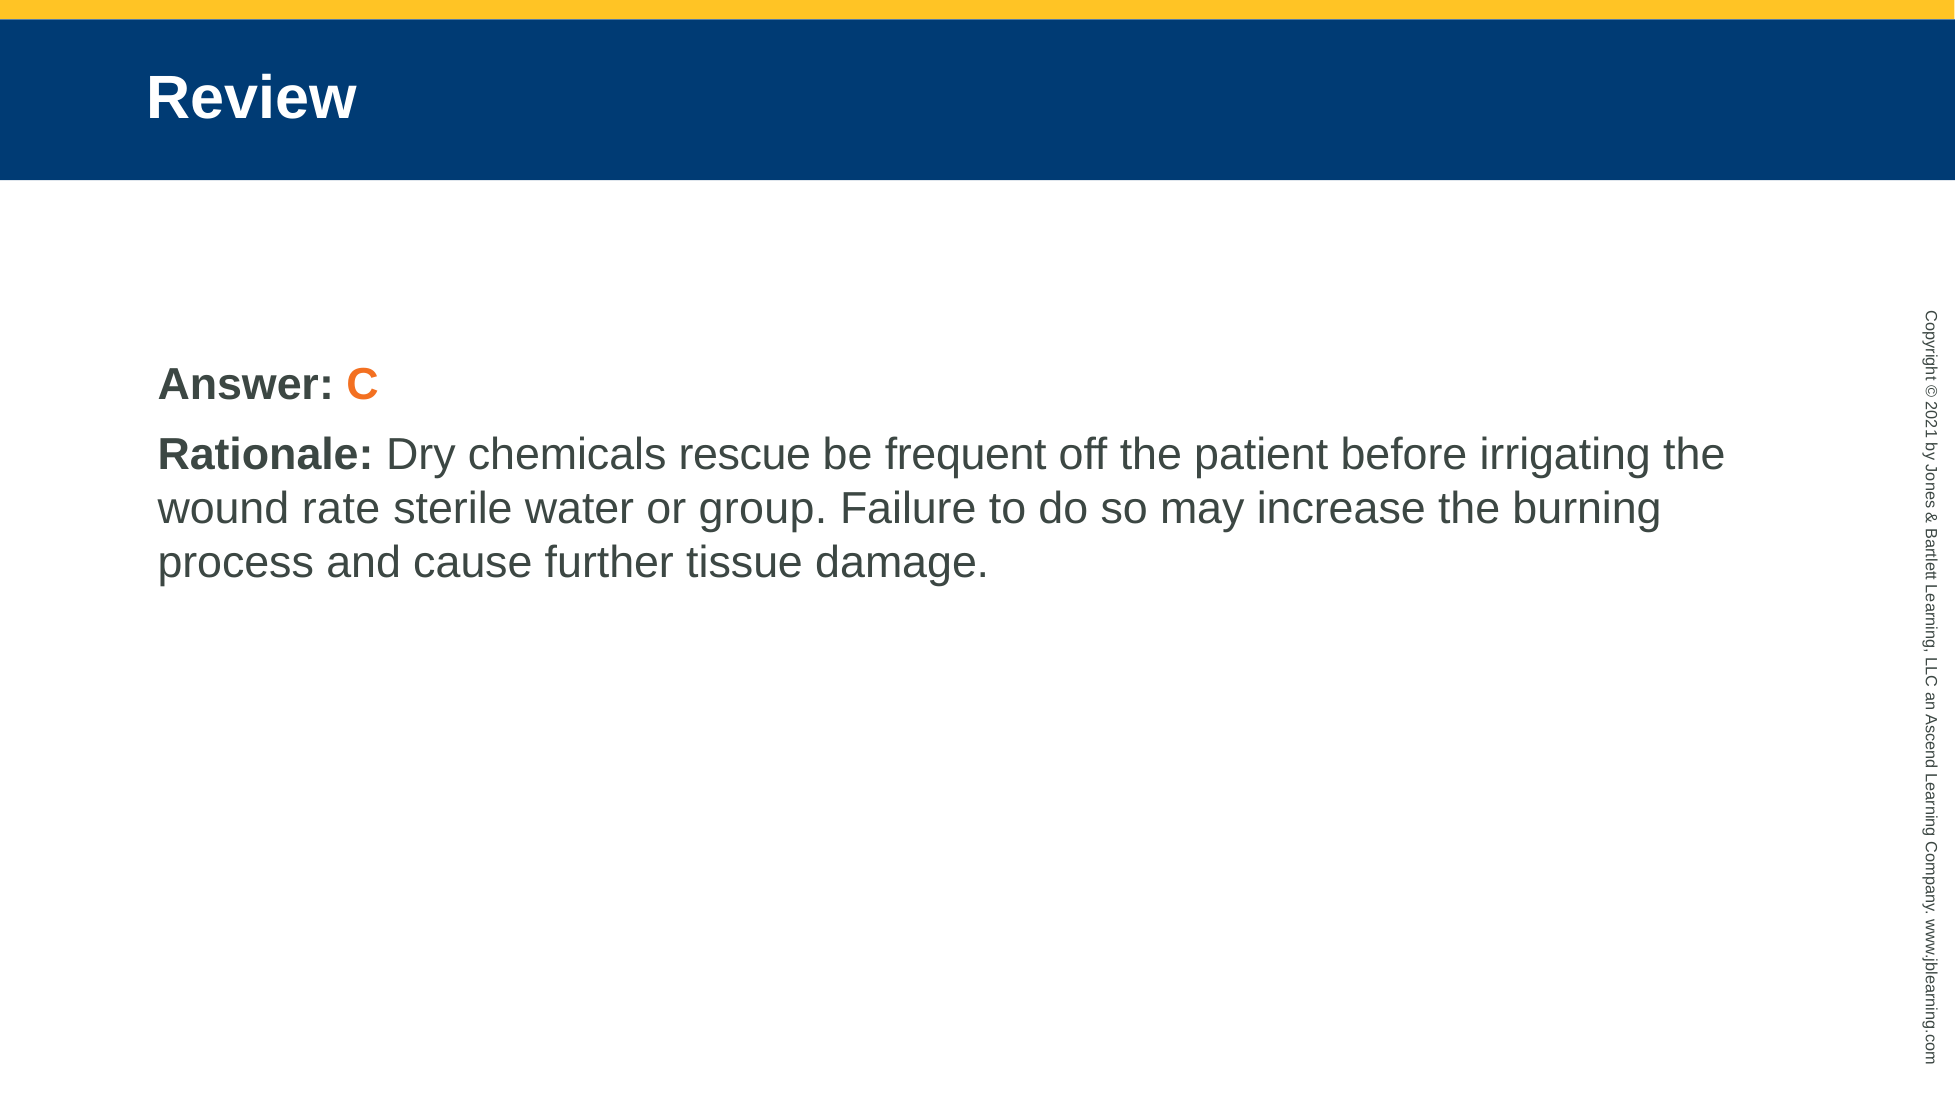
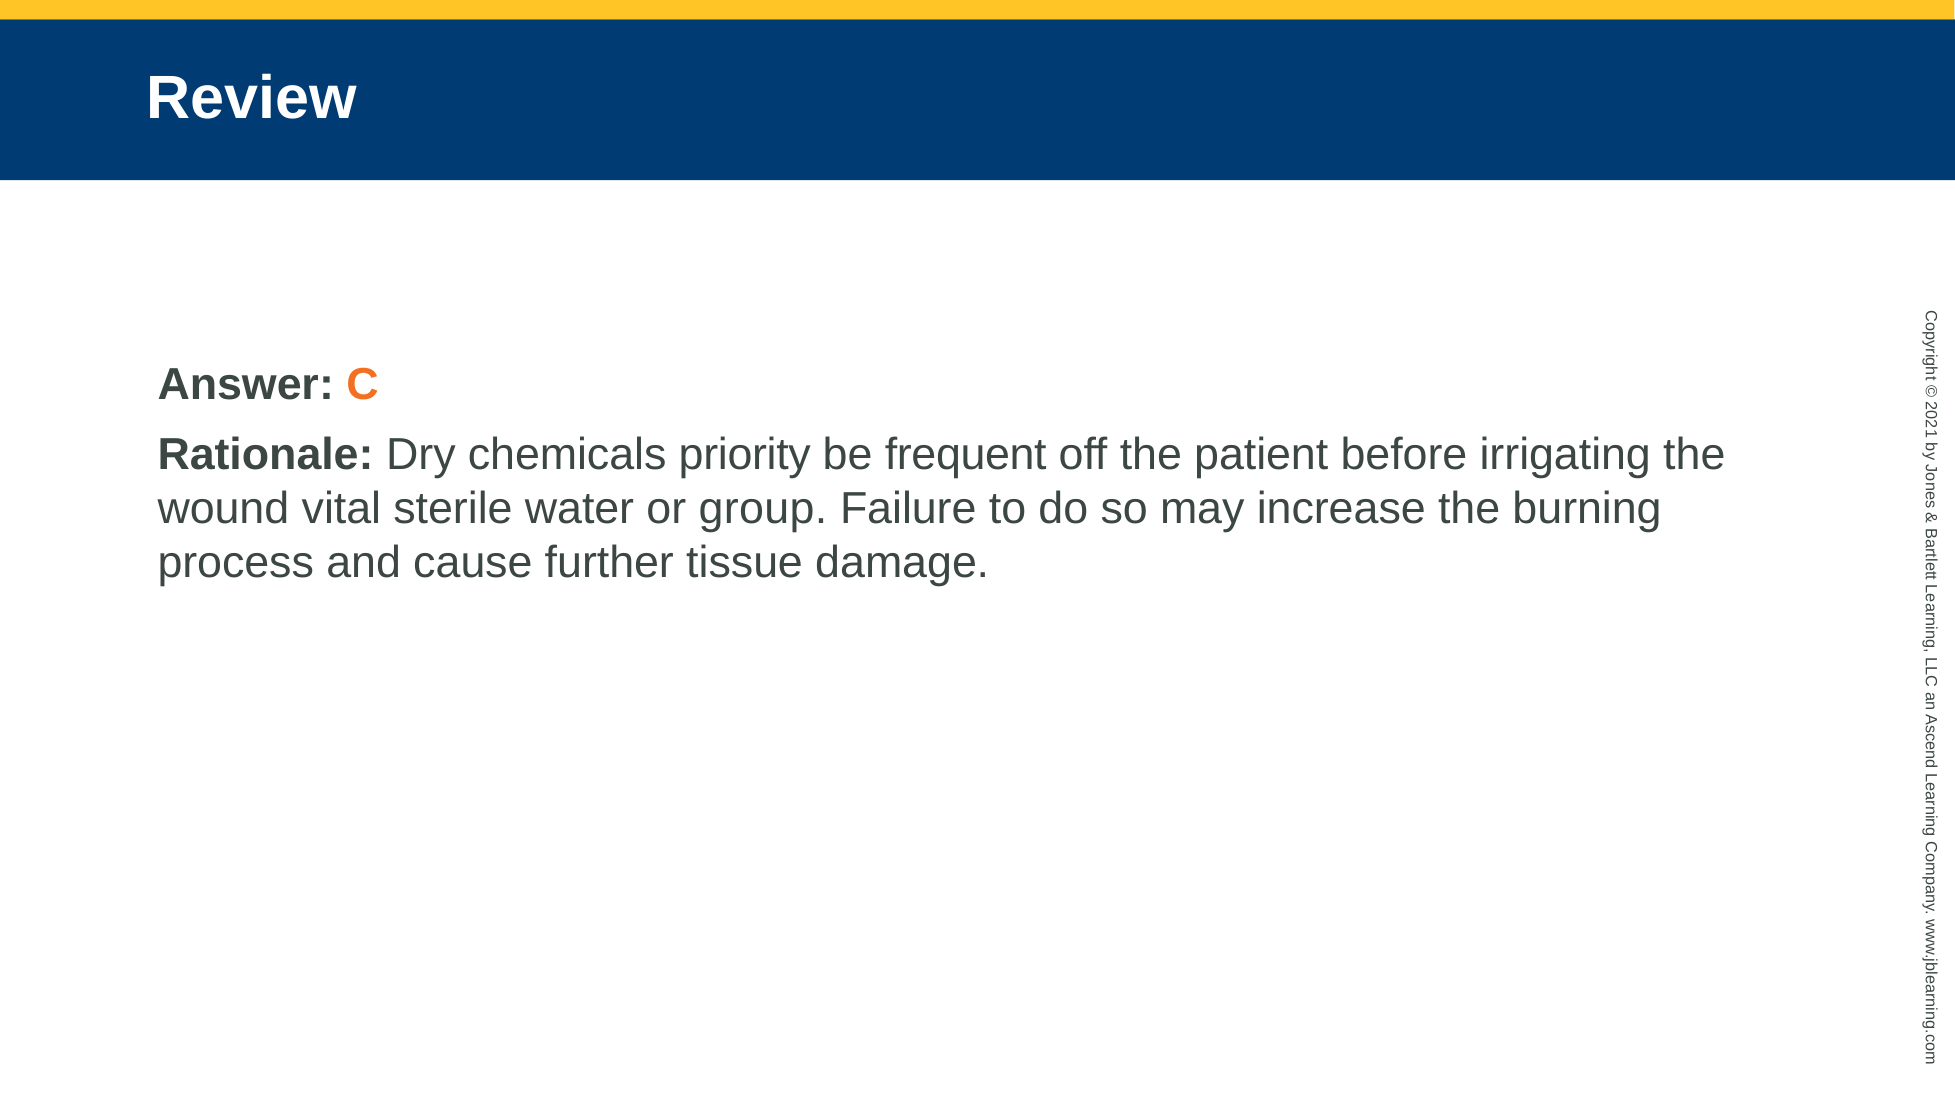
rescue: rescue -> priority (745, 455)
rate: rate -> vital (341, 509)
